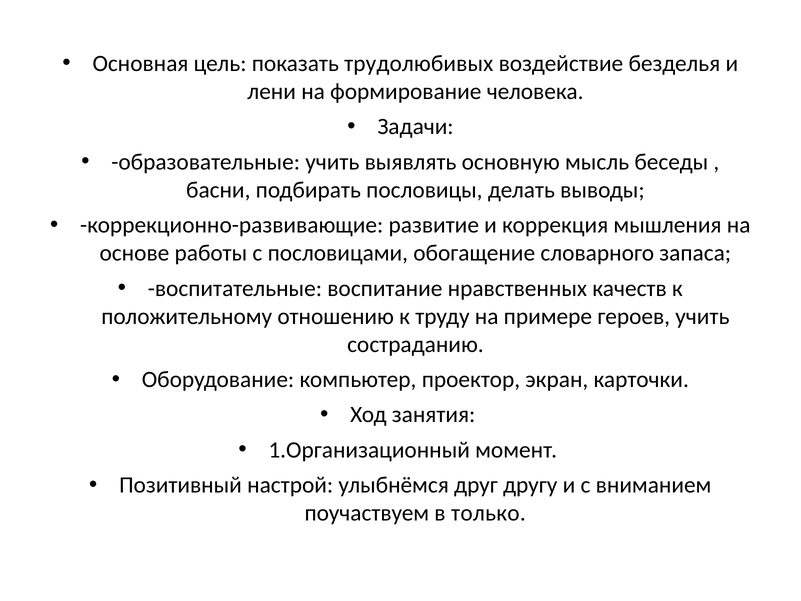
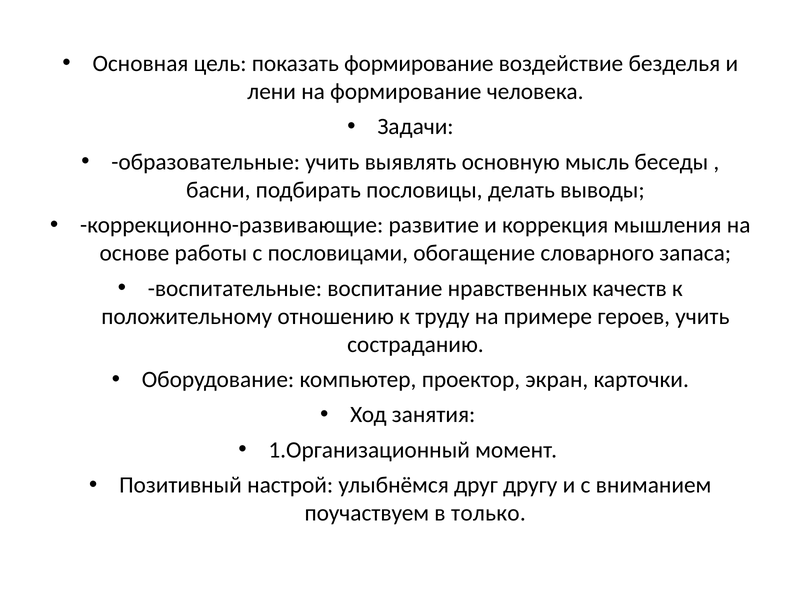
показать трудолюбивых: трудолюбивых -> формирование (419, 63)
